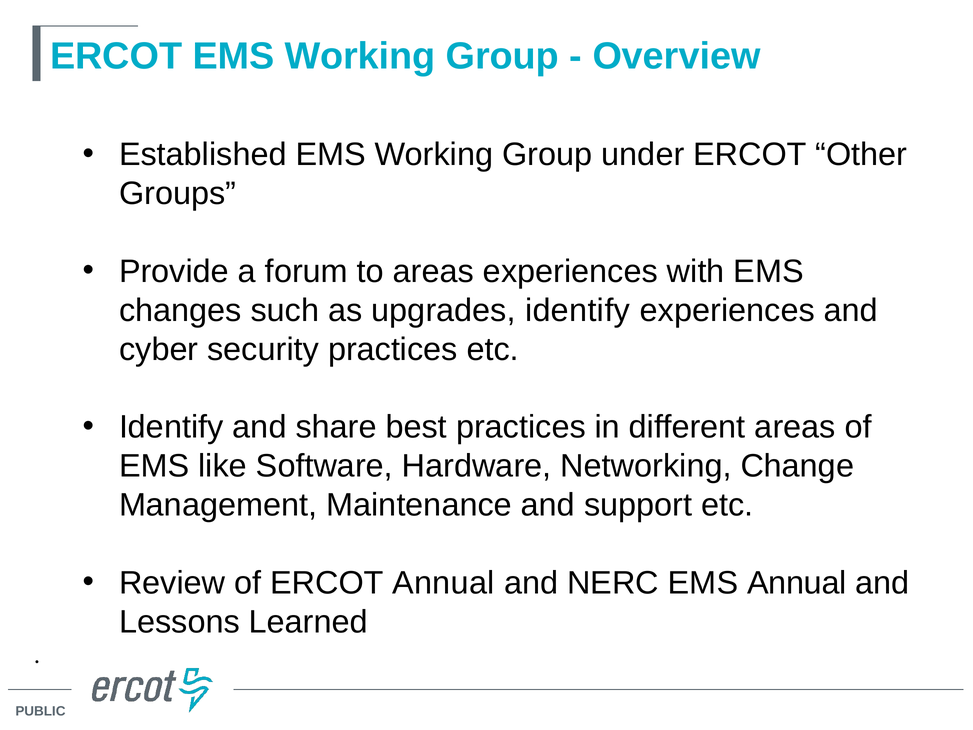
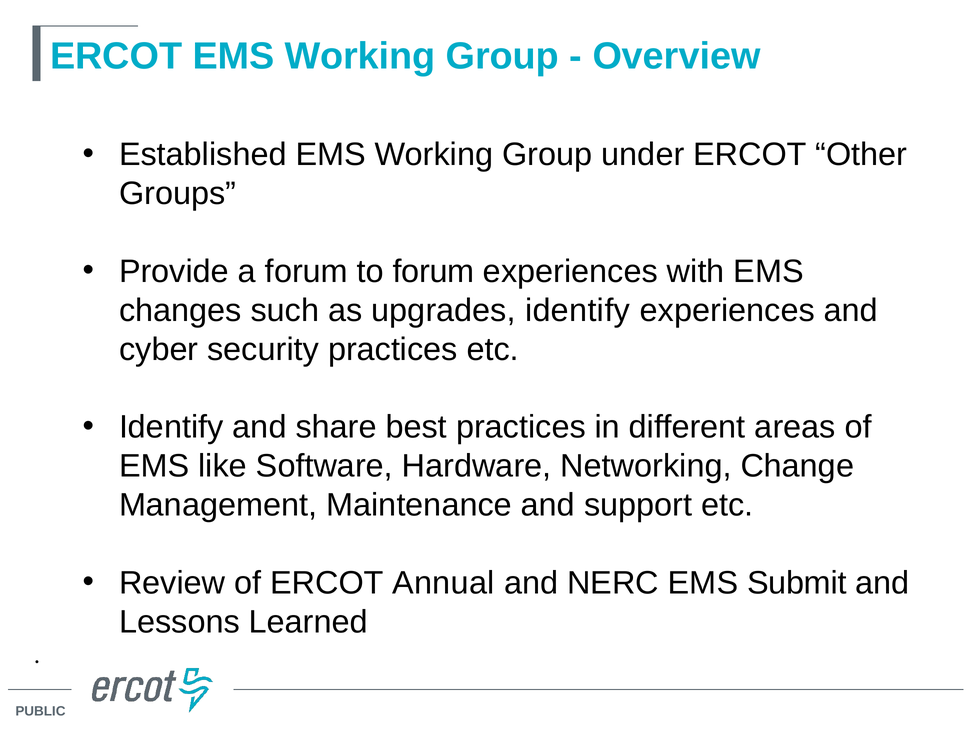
to areas: areas -> forum (434, 271)
EMS Annual: Annual -> Submit (797, 583)
